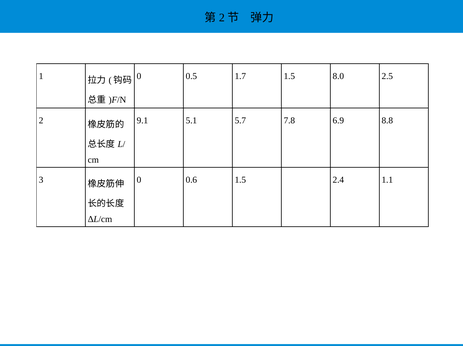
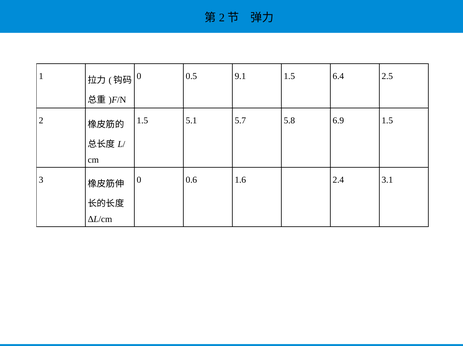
1.7: 1.7 -> 9.1 (240, 76)
8.0: 8.0 -> 6.4 (338, 76)
9.1: 9.1 -> 1.5 (142, 121)
7.8: 7.8 -> 5.8 (289, 121)
6.9 8.8: 8.8 -> 1.5 (387, 121)
0.6 1.5: 1.5 -> 1.6 (240, 180)
1.1: 1.1 -> 3.1 (387, 180)
